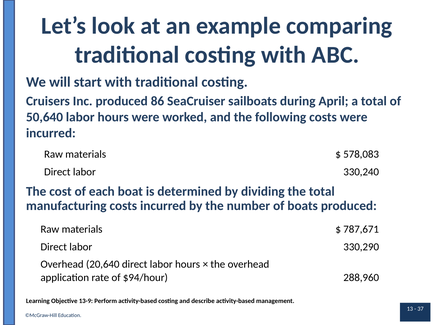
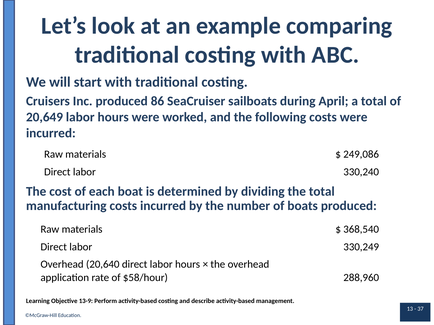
50,640: 50,640 -> 20,649 (45, 117)
578,083: 578,083 -> 249,086 (361, 155)
787,671: 787,671 -> 368,540 (361, 230)
330,290: 330,290 -> 330,249 (361, 247)
$94/hour: $94/hour -> $58/hour (145, 278)
